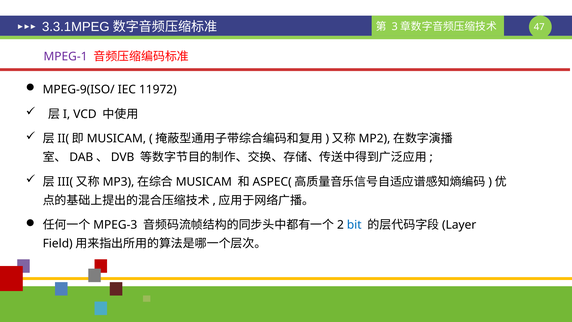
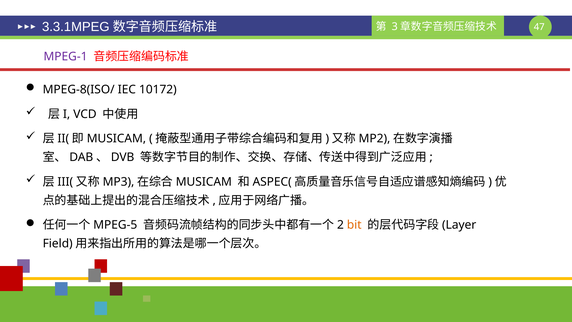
MPEG-9(ISO/: MPEG-9(ISO/ -> MPEG-8(ISO/ (79, 89)
11972: 11972 -> 10172 (158, 89)
MPEG-3: MPEG-3 -> MPEG-5 (115, 225)
bit colour: blue -> orange (354, 225)
